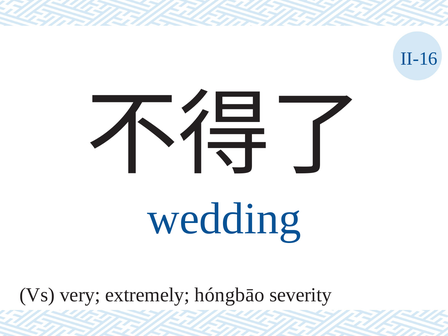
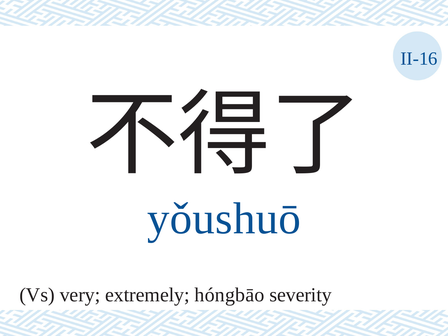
wedding: wedding -> yǒushuō (224, 219)
